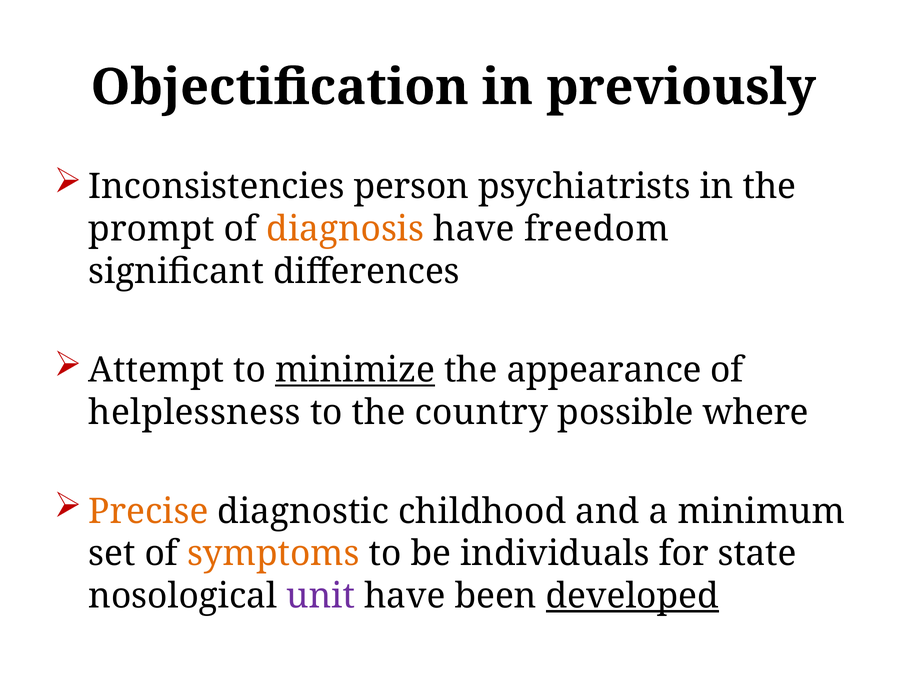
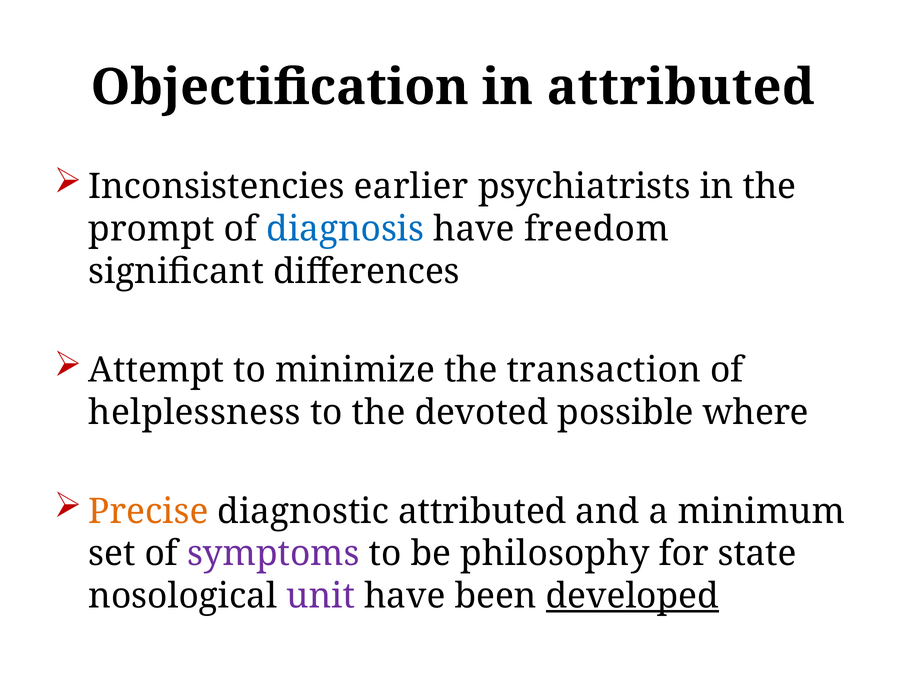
in previously: previously -> attributed (681, 87)
person: person -> earlier (411, 187)
diagnosis colour: orange -> blue (345, 229)
minimize underline: present -> none (355, 370)
appearance: appearance -> transaction (604, 370)
country: country -> devoted (482, 413)
diagnostic childhood: childhood -> attributed (482, 512)
symptoms colour: orange -> purple (273, 554)
individuals: individuals -> philosophy (555, 554)
